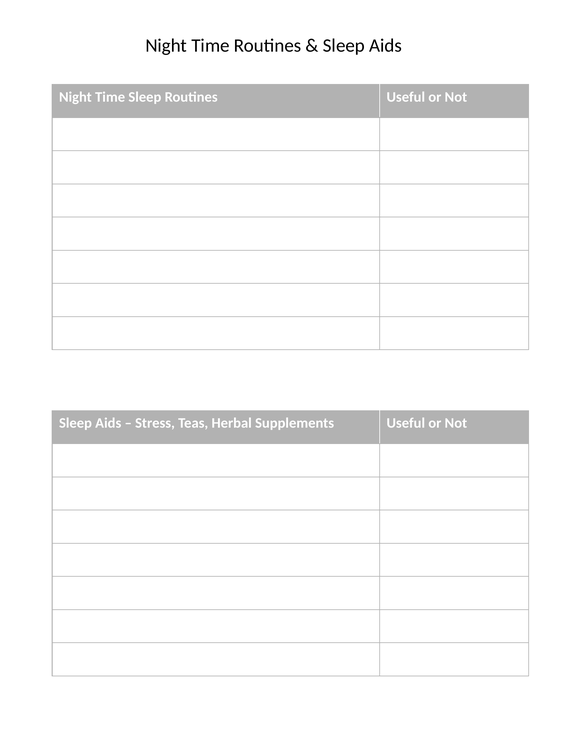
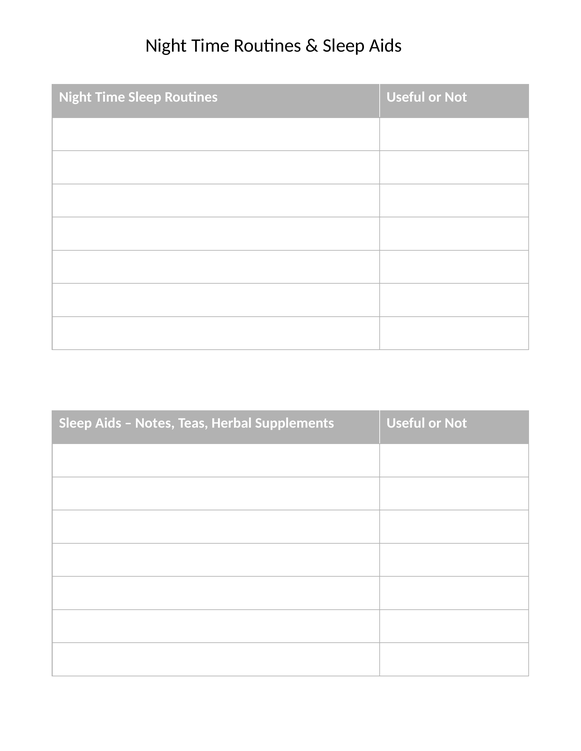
Stress: Stress -> Notes (155, 424)
